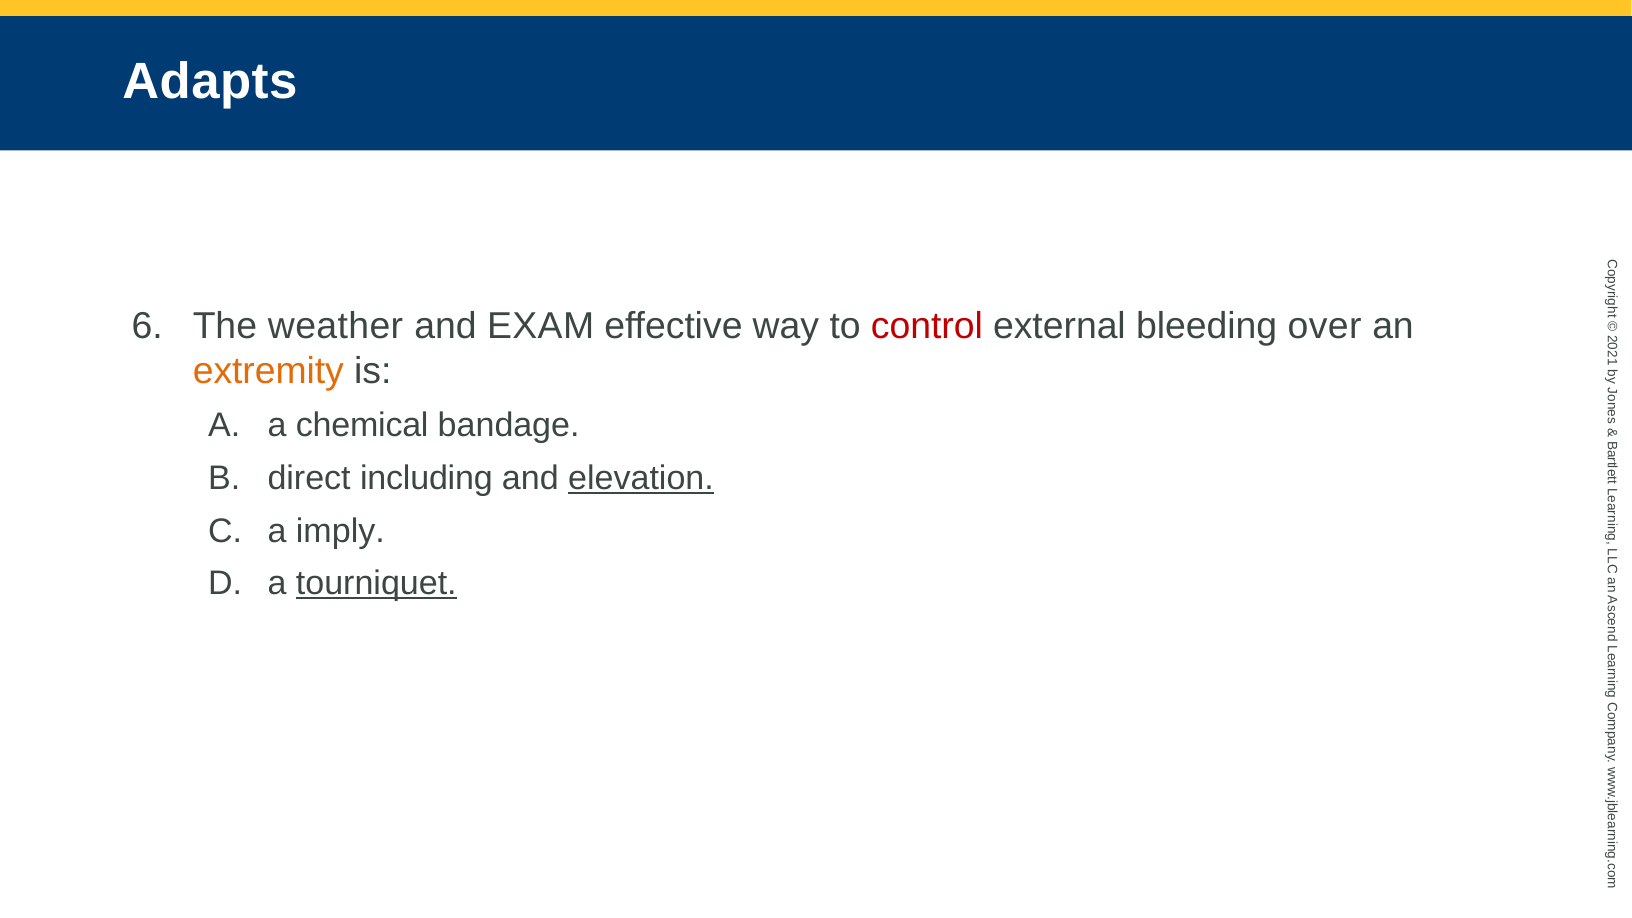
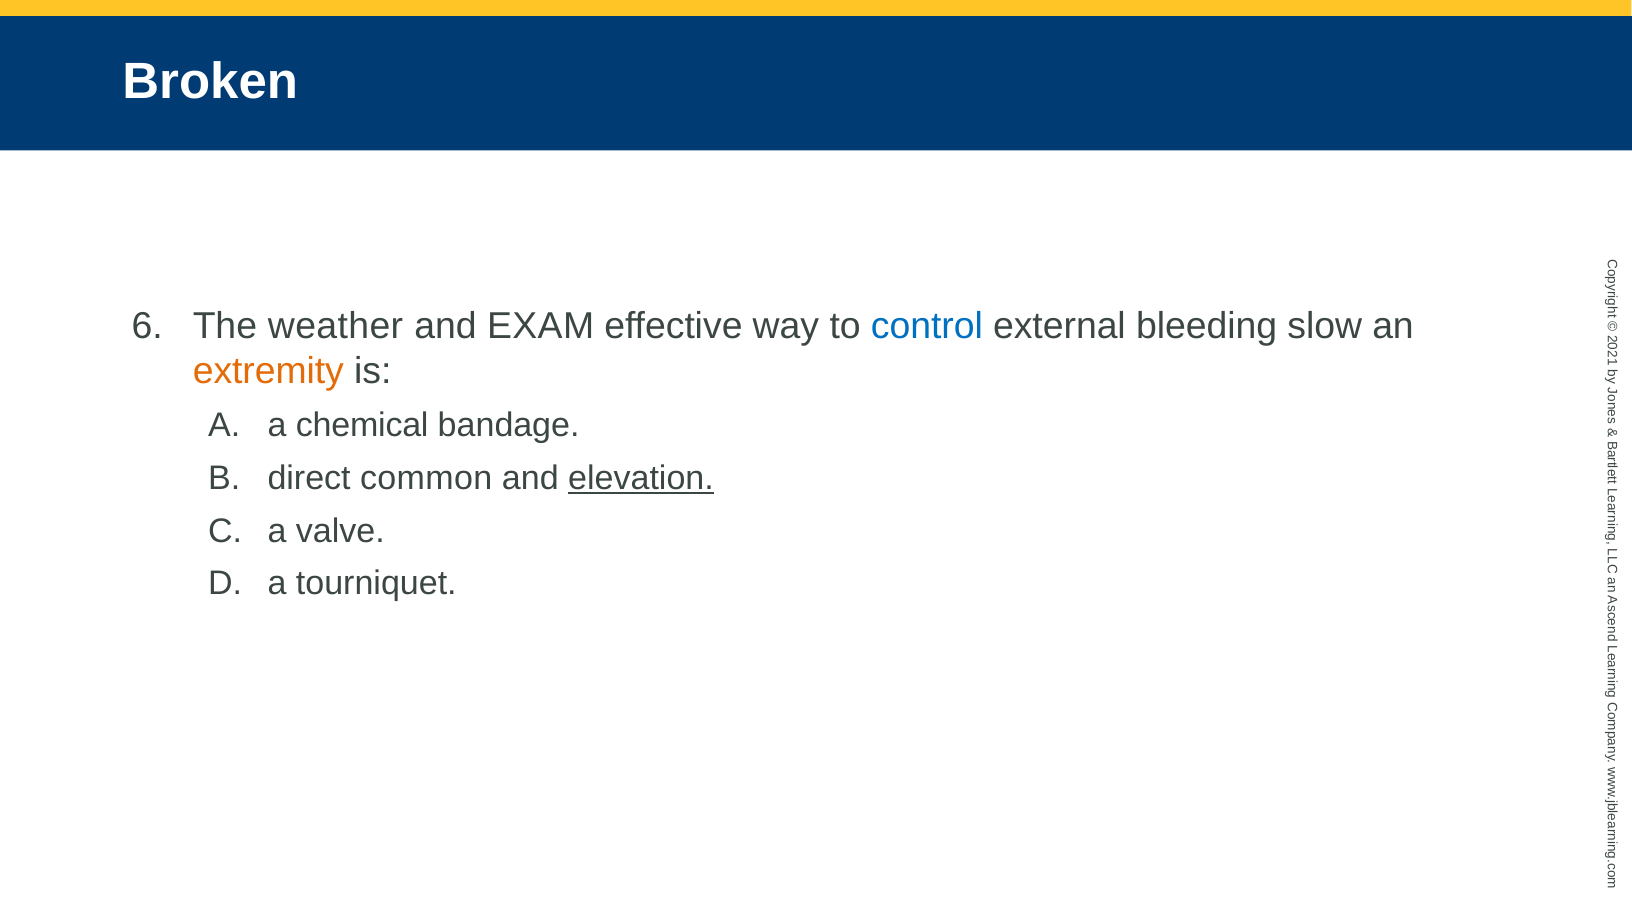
Adapts: Adapts -> Broken (210, 82)
control colour: red -> blue (927, 326)
over: over -> slow (1325, 326)
including: including -> common (426, 478)
imply: imply -> valve (340, 531)
tourniquet underline: present -> none (376, 584)
